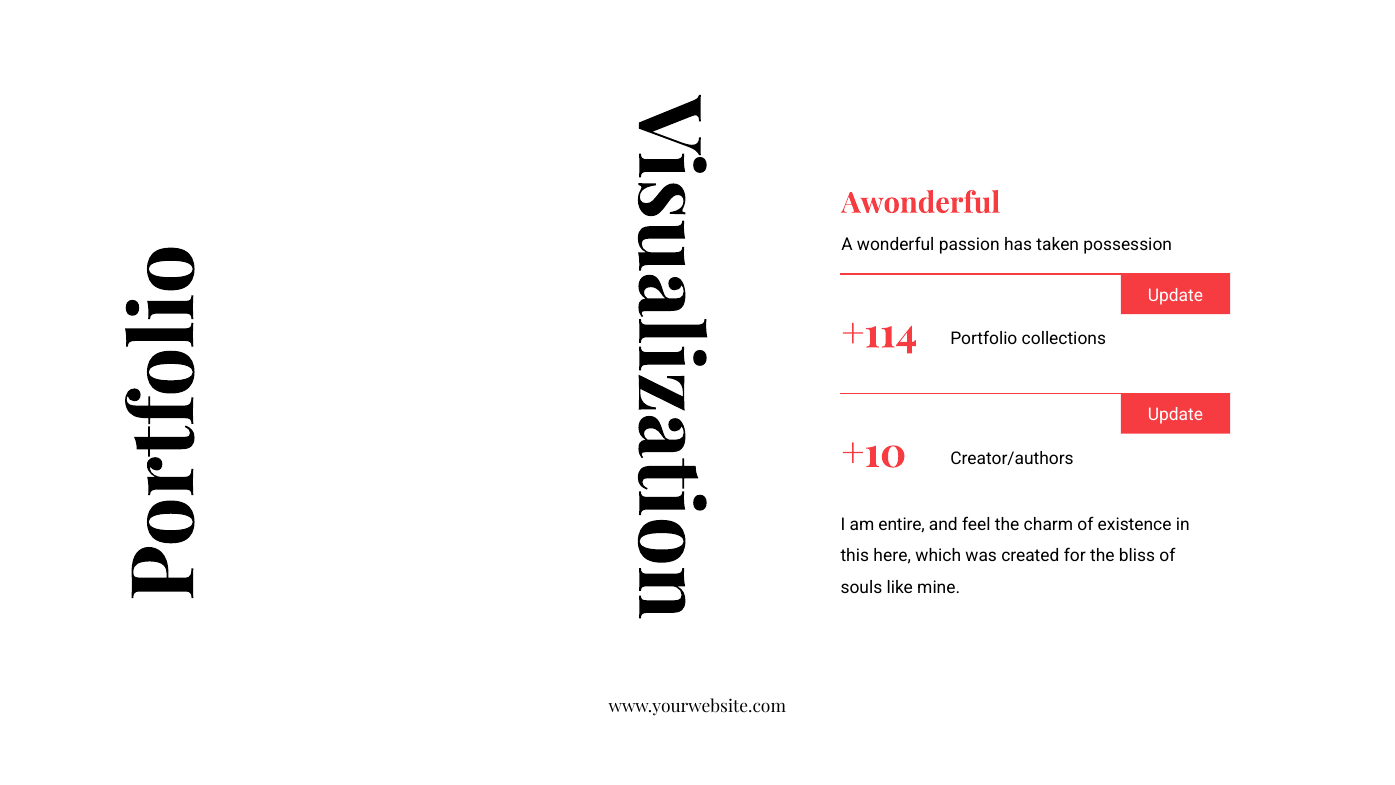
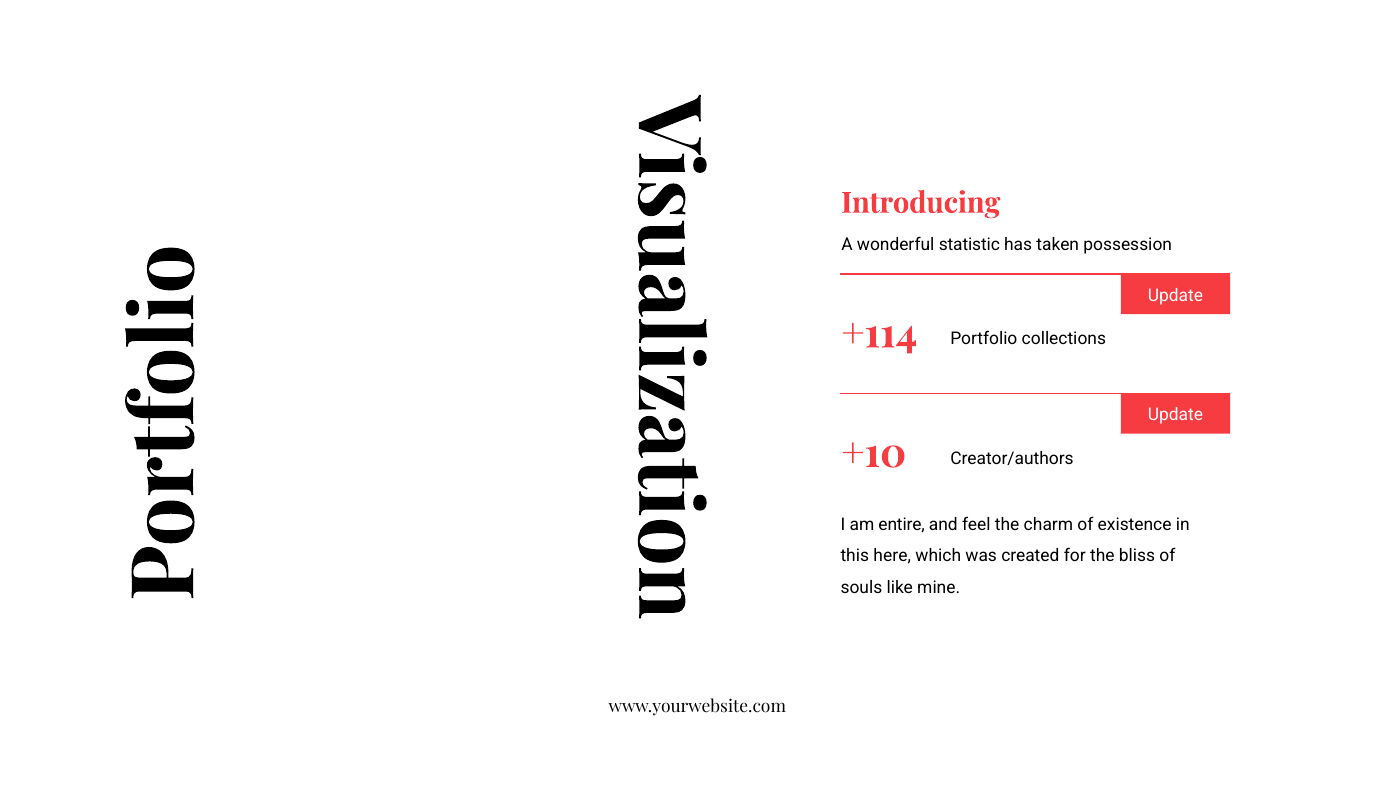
Awonderful: Awonderful -> Introducing (921, 203)
passion: passion -> statistic (969, 245)
